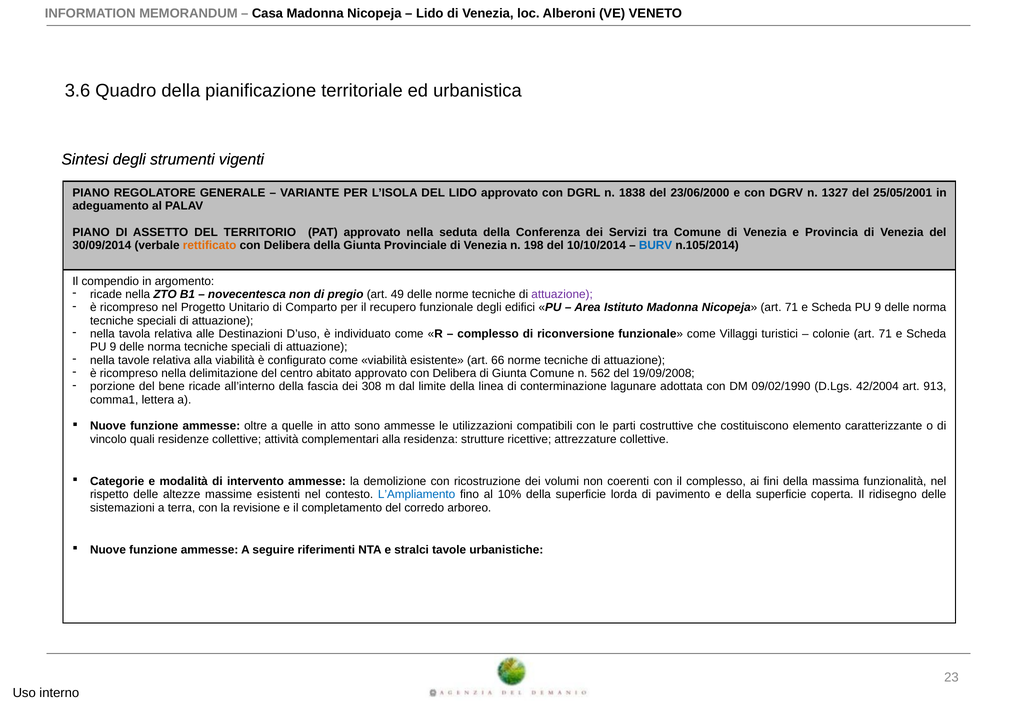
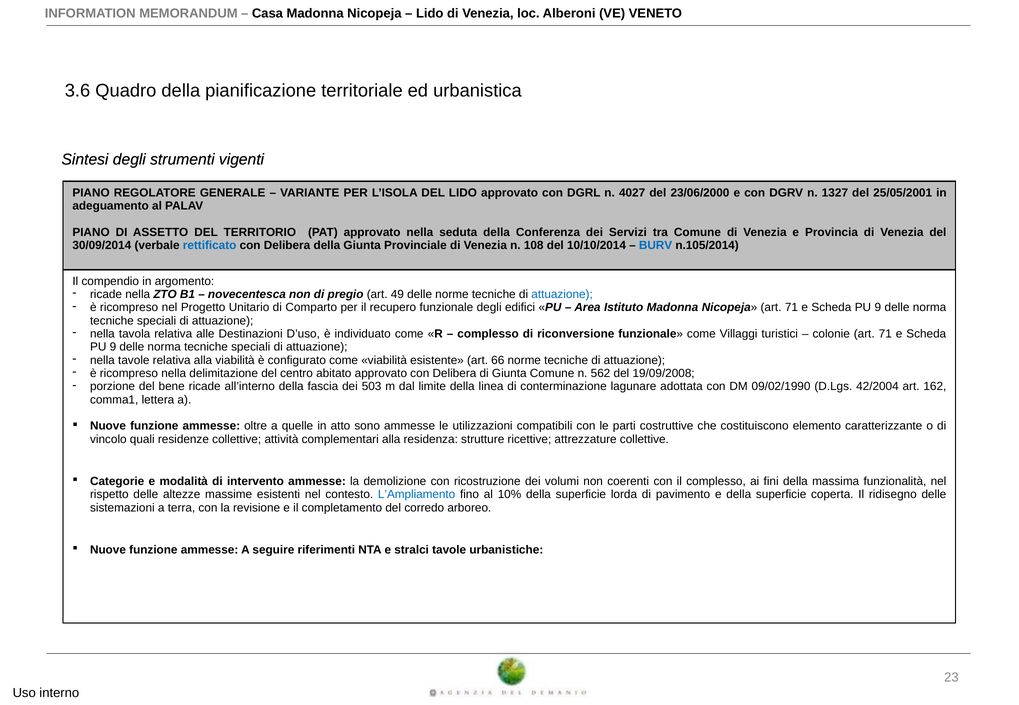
1838: 1838 -> 4027 (632, 193)
rettificato colour: orange -> blue (210, 246)
198: 198 -> 108 (534, 246)
attuazione colour: purple -> blue (562, 295)
308: 308 -> 503 (372, 387)
913: 913 -> 162 (935, 387)
